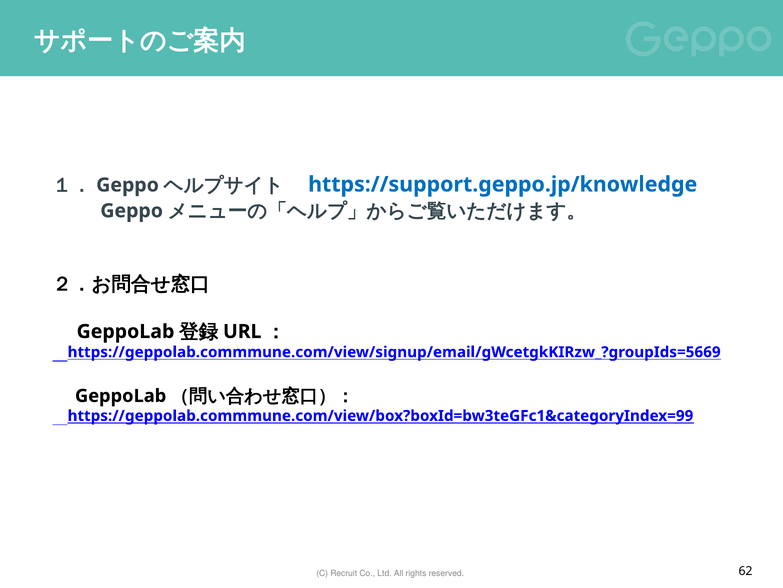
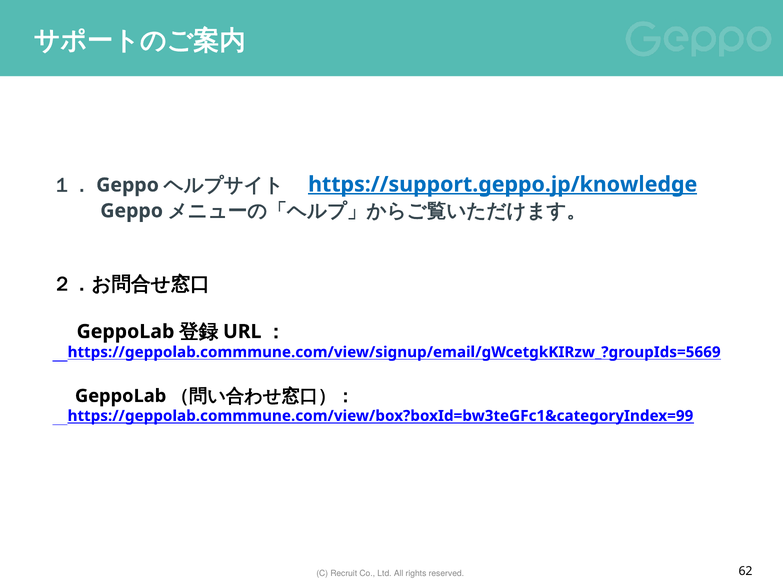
https://support.geppo.jp/knowledge underline: none -> present (503, 184)
